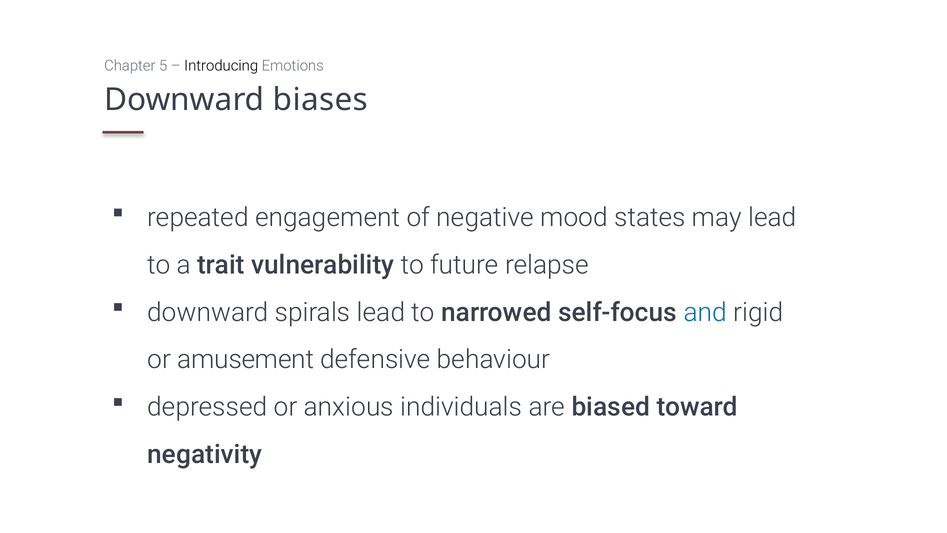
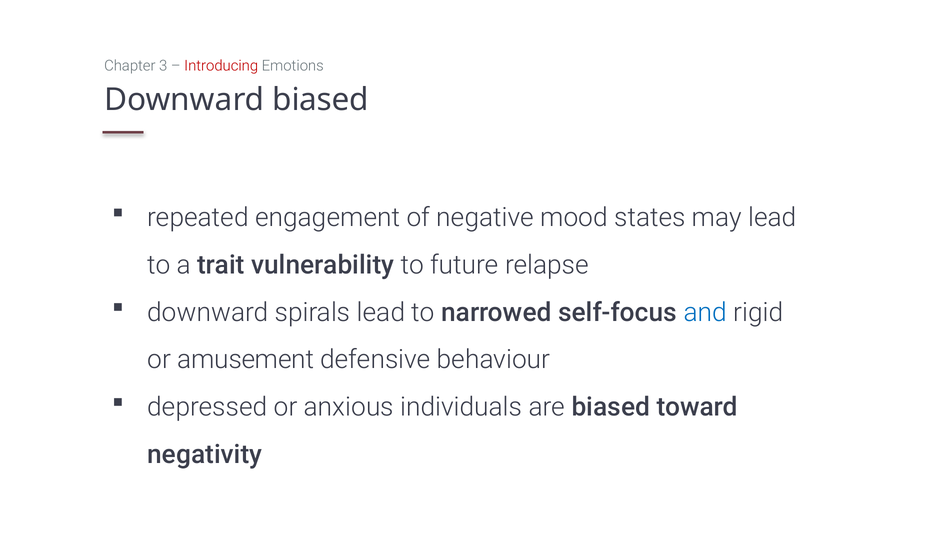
5: 5 -> 3 (163, 66)
Introducing colour: black -> red (221, 66)
Downward biases: biases -> biased (321, 100)
